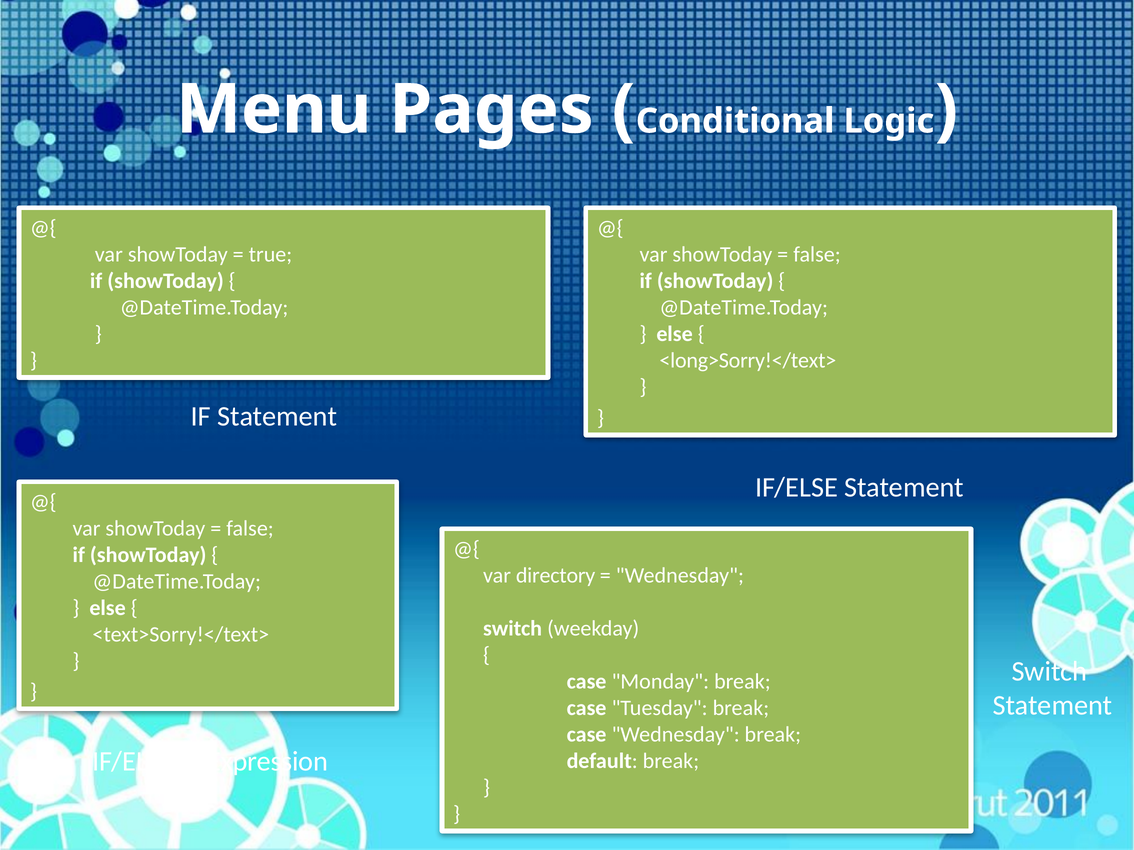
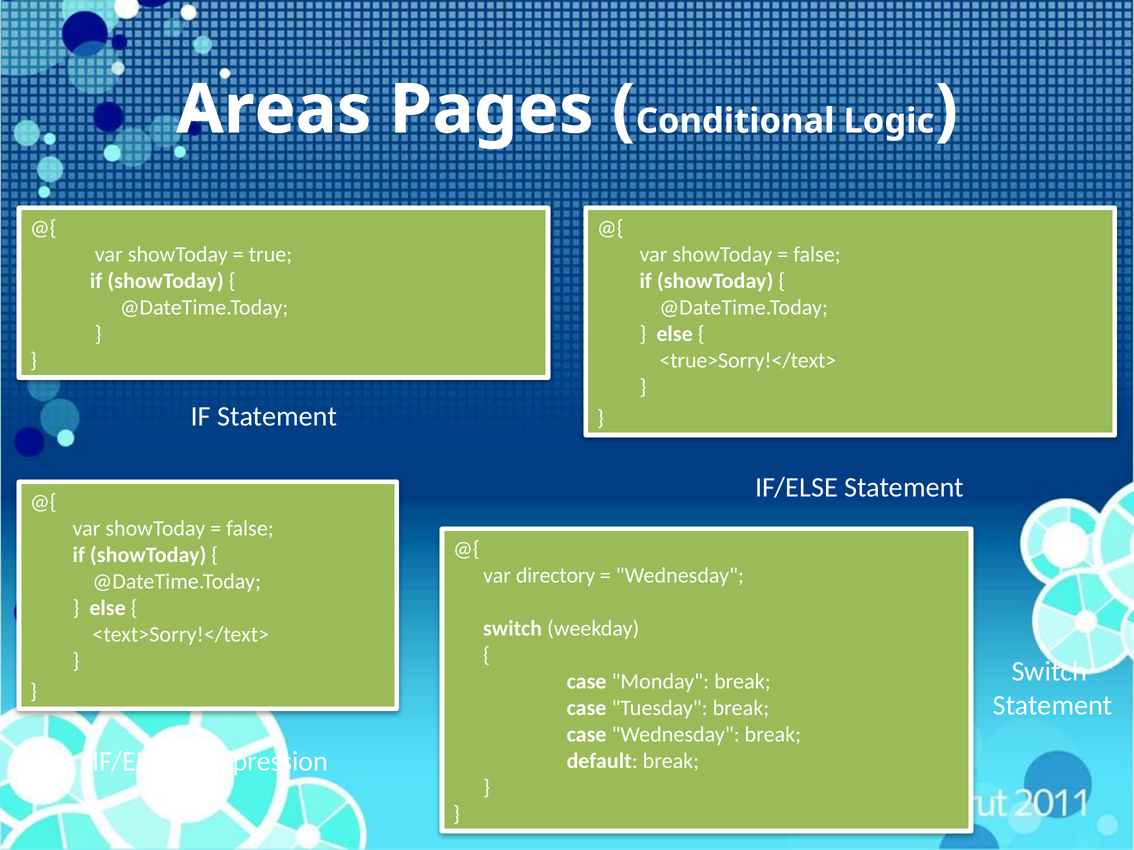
Menu: Menu -> Areas (274, 110)
<long>Sorry!</text>: <long>Sorry!</text> -> <true>Sorry!</text> (748, 361)
